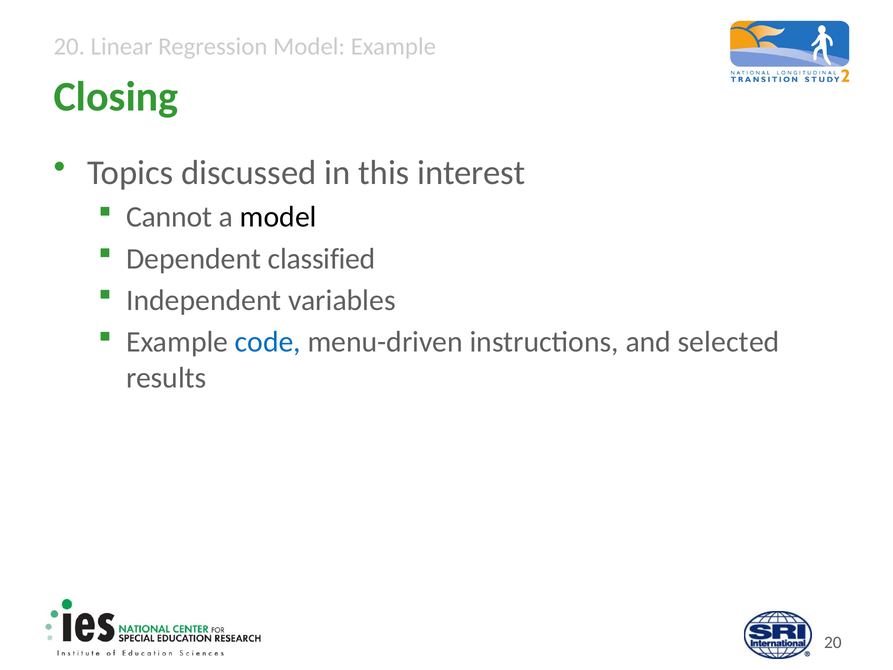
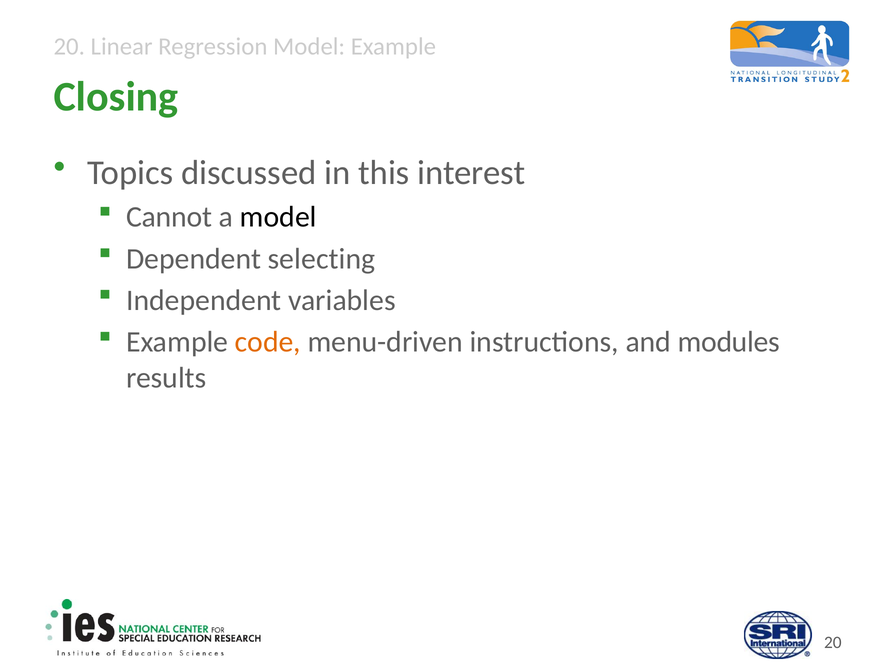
classified: classified -> selecting (322, 259)
code colour: blue -> orange (268, 342)
selected: selected -> modules (729, 342)
